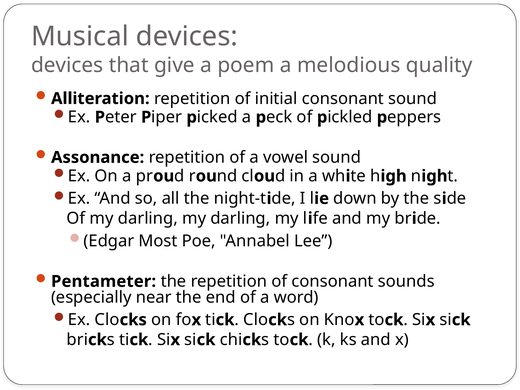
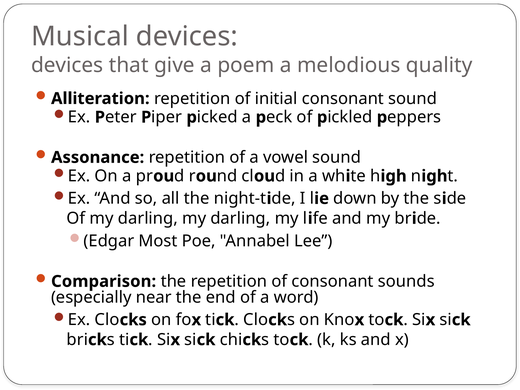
Pentameter: Pentameter -> Comparison (104, 281)
